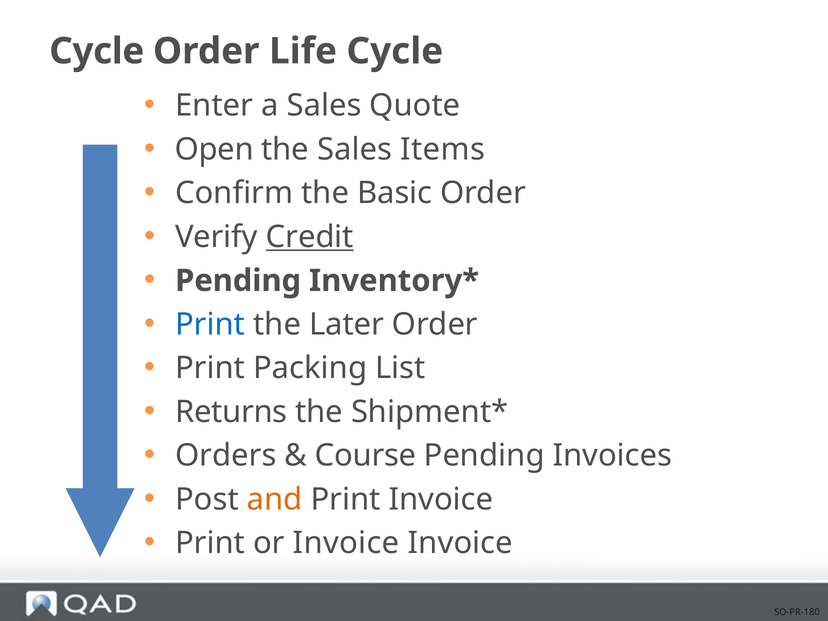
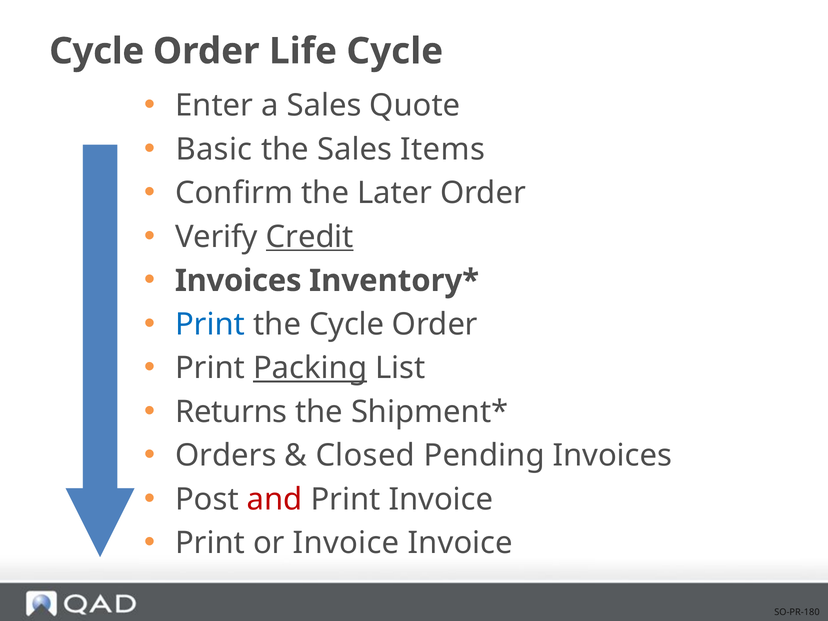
Open: Open -> Basic (214, 149)
Basic: Basic -> Later (395, 193)
Pending: Pending -> Invoices (238, 281)
the Later: Later -> Cycle (347, 324)
Packing underline: none -> present (310, 368)
Course: Course -> Closed (365, 456)
and colour: orange -> red (275, 499)
